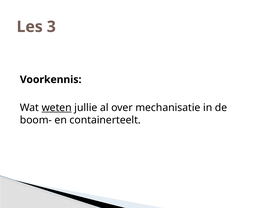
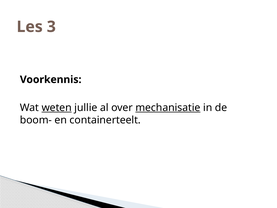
mechanisatie underline: none -> present (168, 108)
